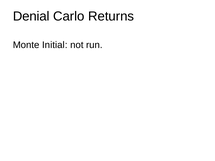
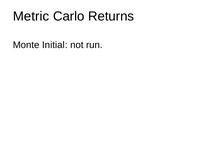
Denial: Denial -> Metric (31, 16)
